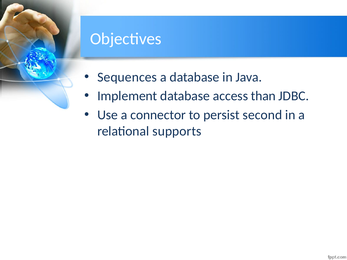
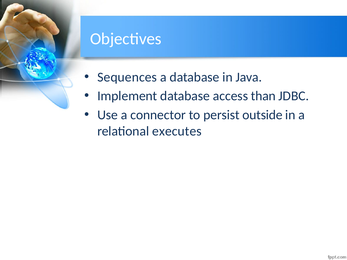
second: second -> outside (262, 115)
supports: supports -> executes (177, 131)
